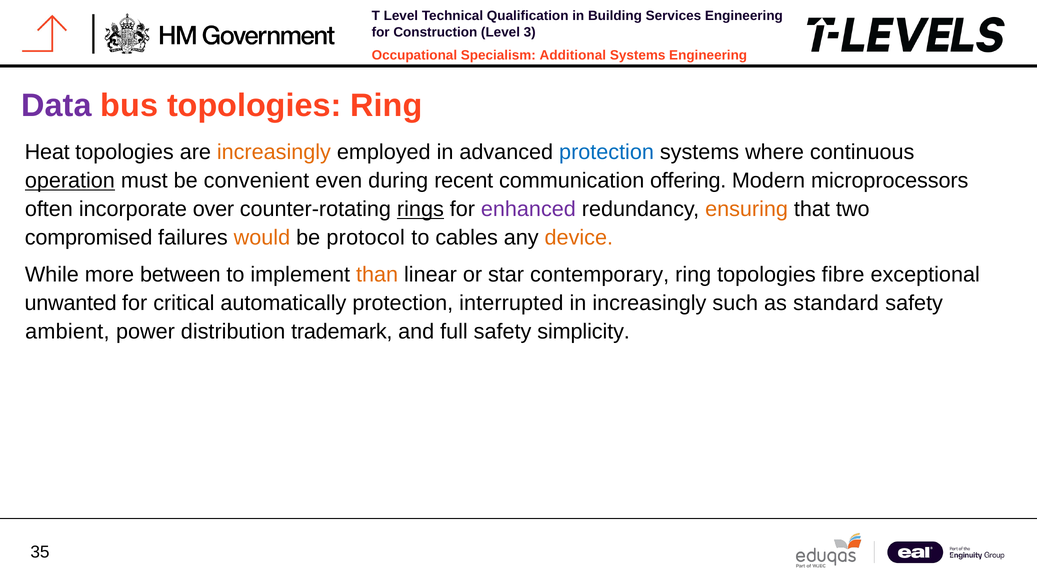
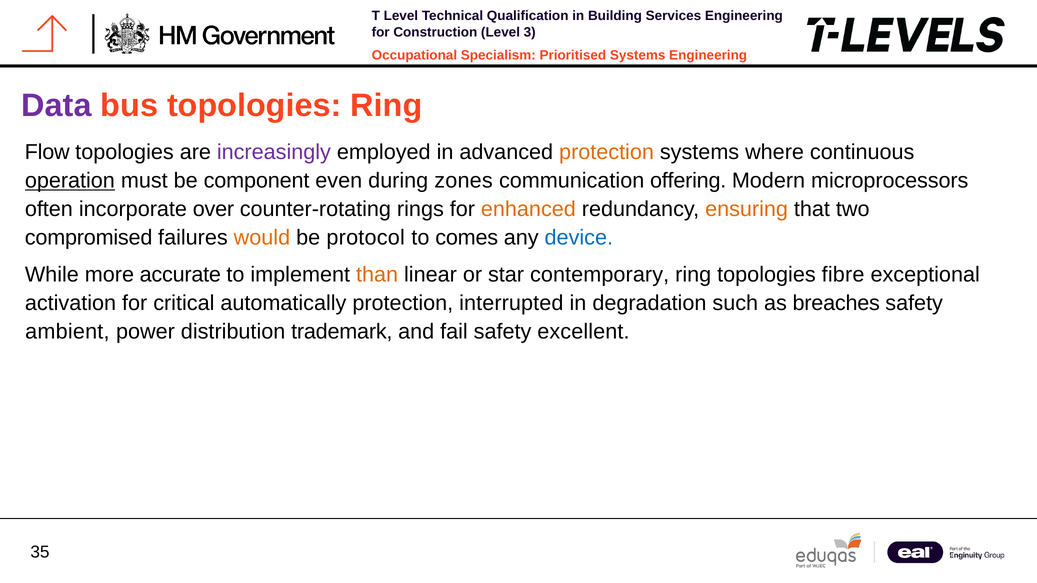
Additional: Additional -> Prioritised (573, 55)
Heat: Heat -> Flow (47, 152)
increasingly colour: orange -> purple (274, 152)
protection colour: blue -> orange (607, 152)
convenient: convenient -> component (257, 181)
recent: recent -> zones (464, 181)
rings underline: present -> none (420, 209)
enhanced colour: purple -> orange (528, 209)
cables: cables -> comes (467, 238)
device colour: orange -> blue (579, 238)
between: between -> accurate (180, 275)
unwanted: unwanted -> activation (70, 303)
in increasingly: increasingly -> degradation (649, 303)
standard: standard -> breaches (836, 303)
full: full -> fail (454, 332)
simplicity: simplicity -> excellent (583, 332)
